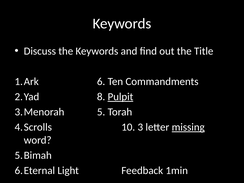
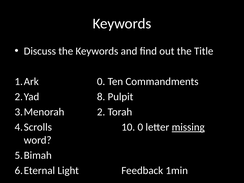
6: 6 -> 0 (101, 82)
Pulpit underline: present -> none (120, 97)
5: 5 -> 2 (101, 112)
10 3: 3 -> 0 (140, 127)
